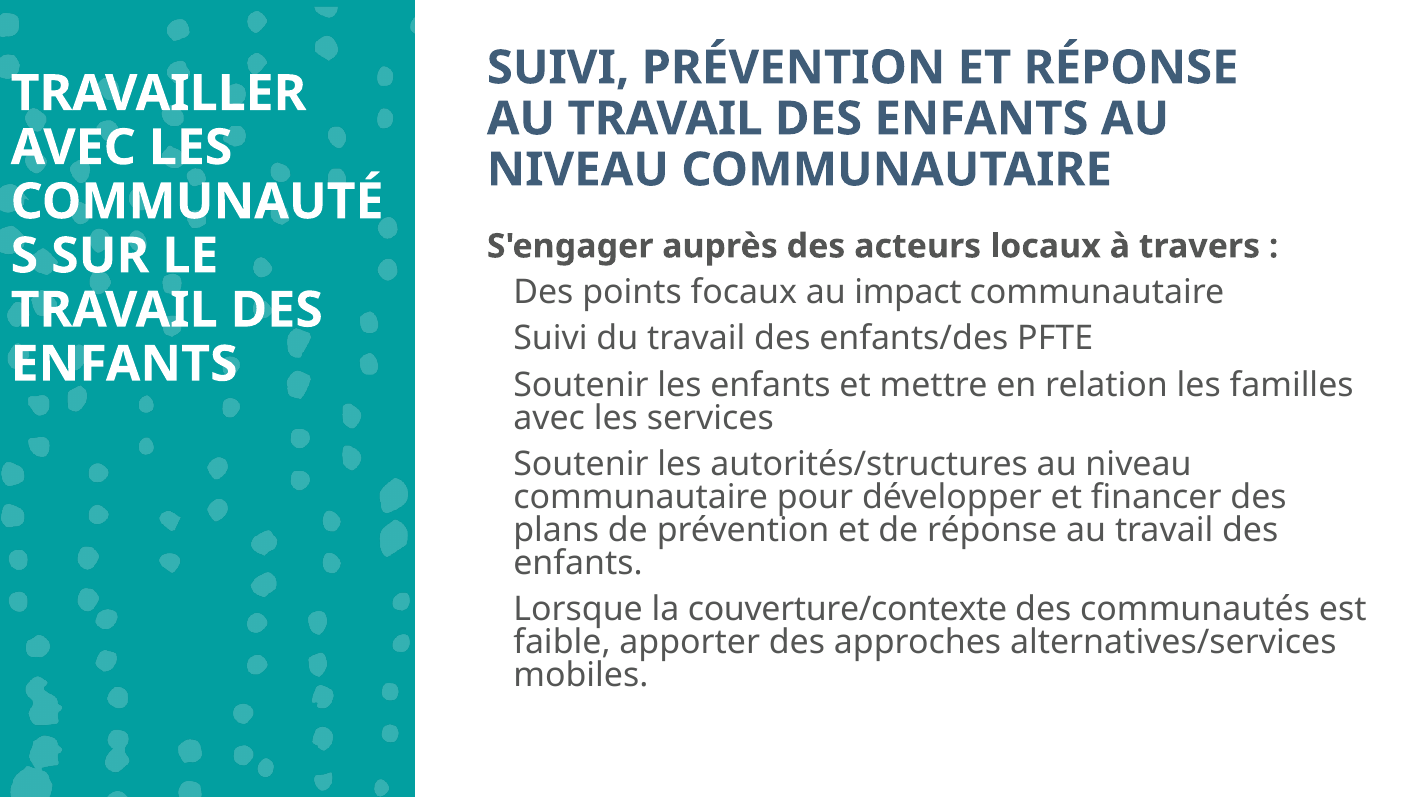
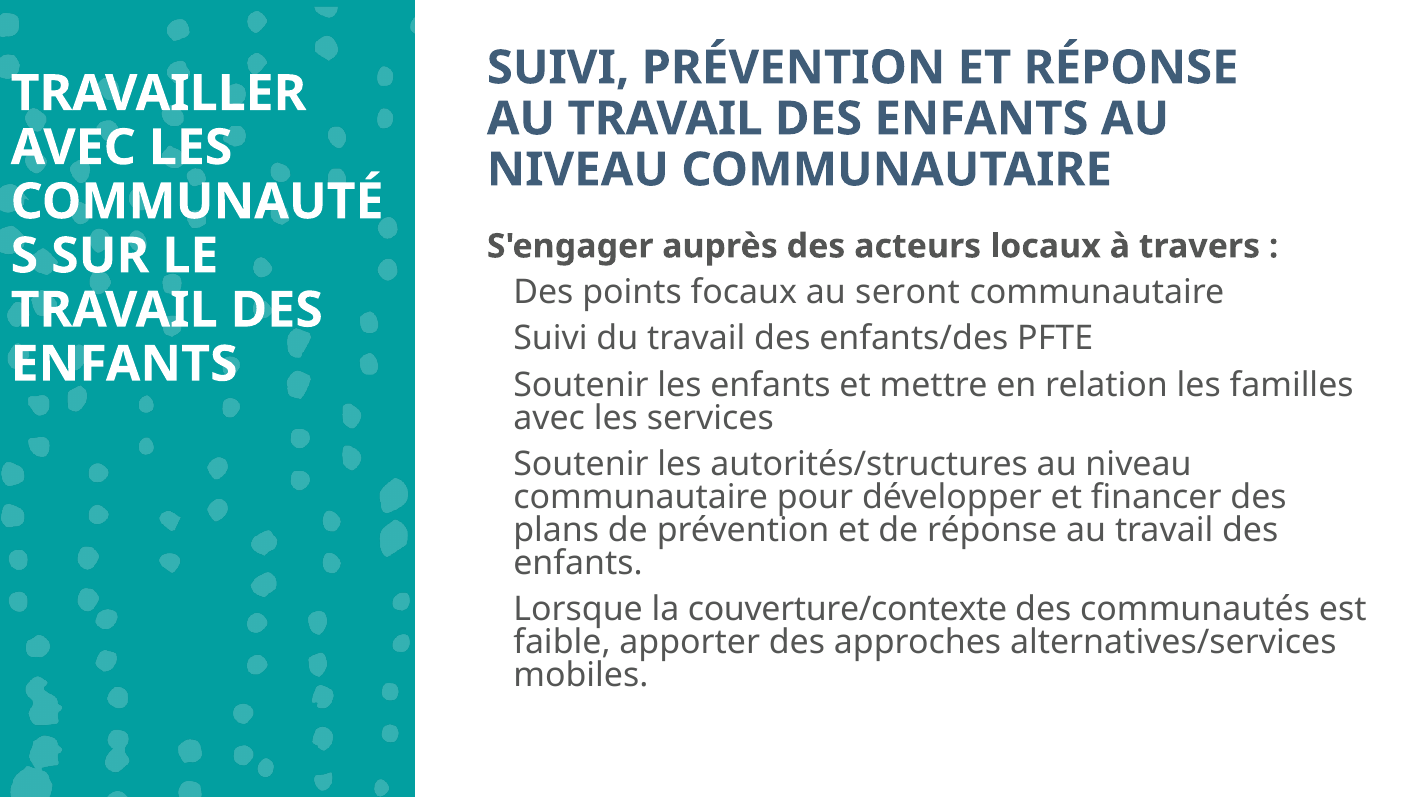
impact: impact -> seront (908, 292)
